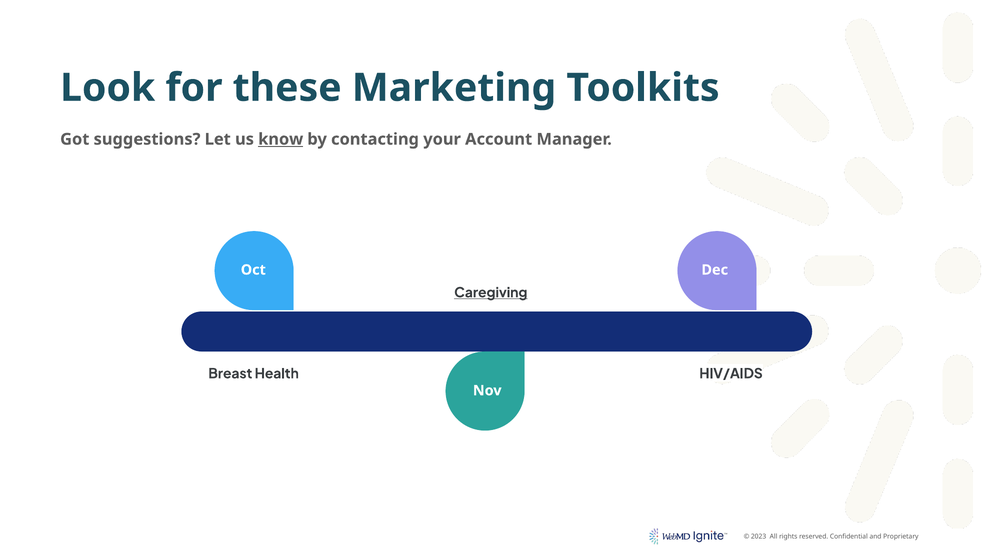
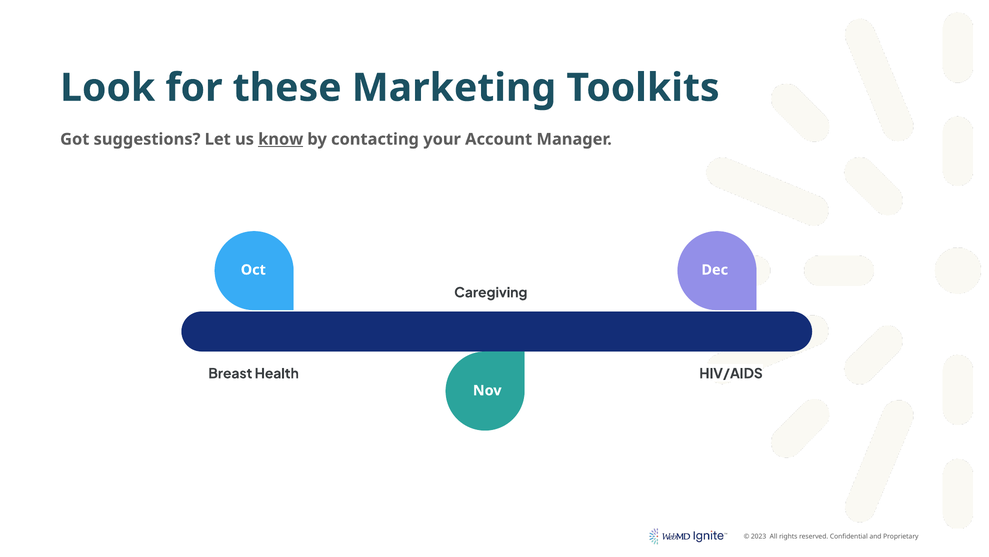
Caregiving underline: present -> none (491, 292)
